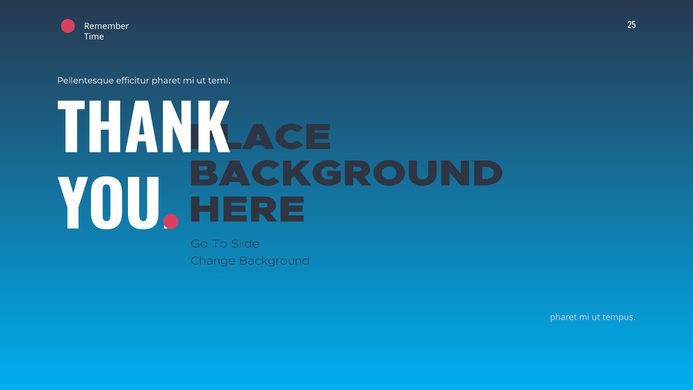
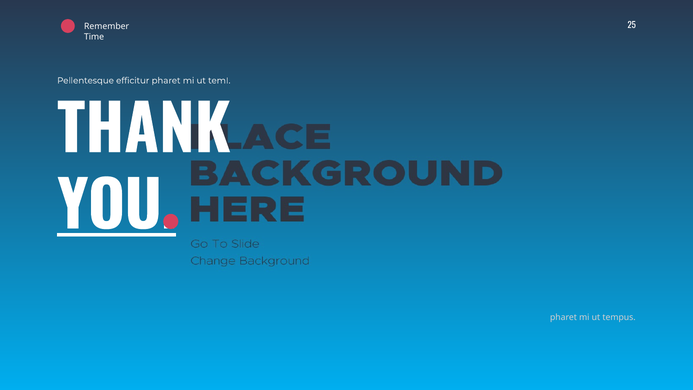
YOU underline: none -> present (117, 207)
